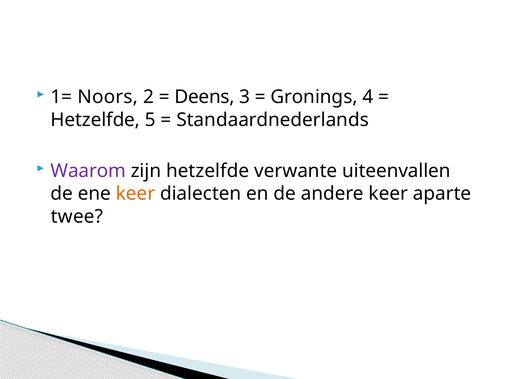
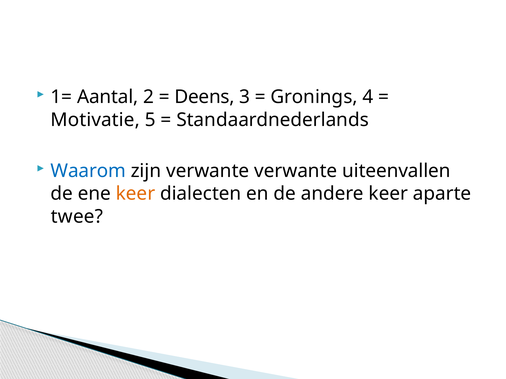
Noors: Noors -> Aantal (108, 97)
Hetzelfde: Hetzelfde -> Motivatie (95, 120)
Waarom colour: purple -> blue (88, 171)
zijn hetzelfde: hetzelfde -> verwante (208, 171)
